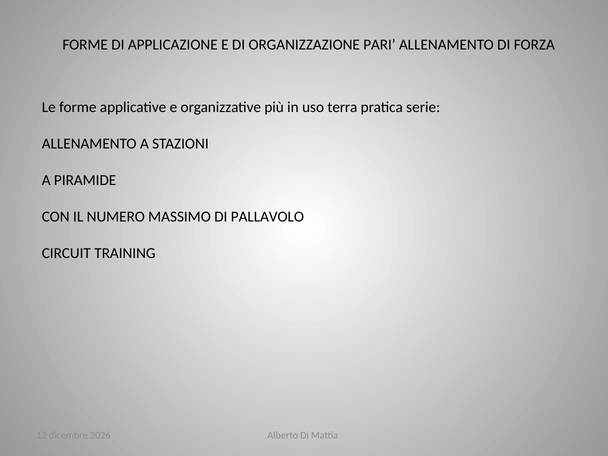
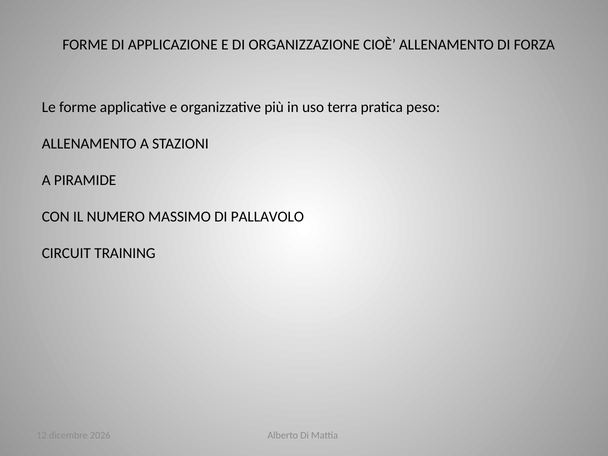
PARI: PARI -> CIOÈ (379, 45)
serie: serie -> peso (423, 107)
